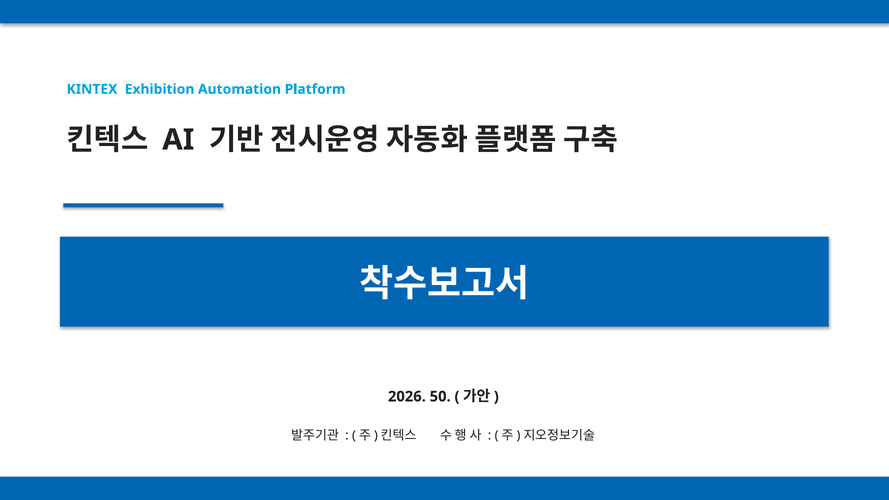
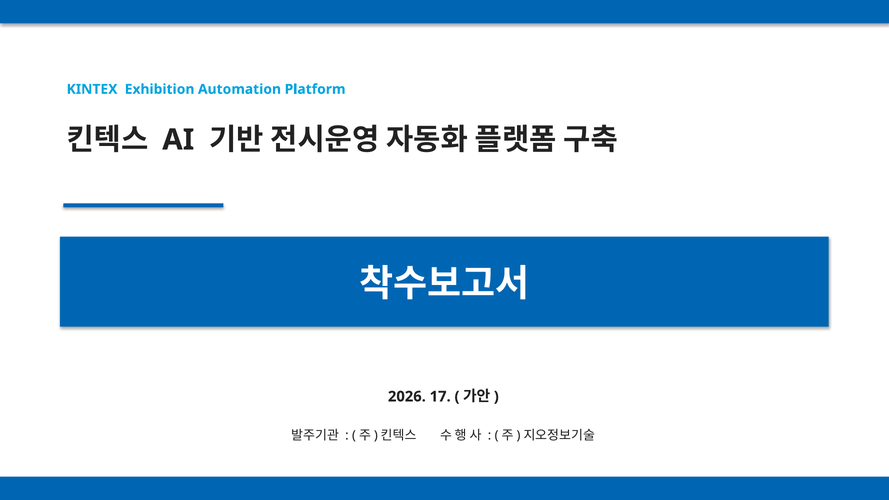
50: 50 -> 17 (440, 397)
